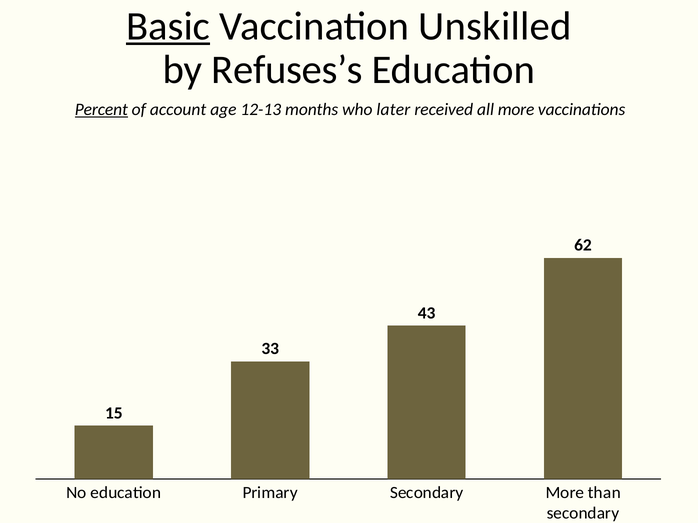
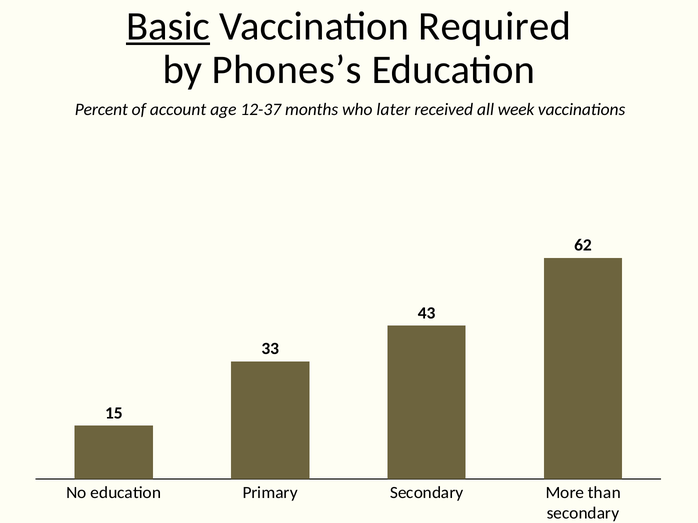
Unskilled: Unskilled -> Required (495, 26)
Refuses’s: Refuses’s -> Phones’s (287, 70)
Percent underline: present -> none (101, 110)
12-13: 12-13 -> 12-37 (261, 110)
all more: more -> week (516, 110)
